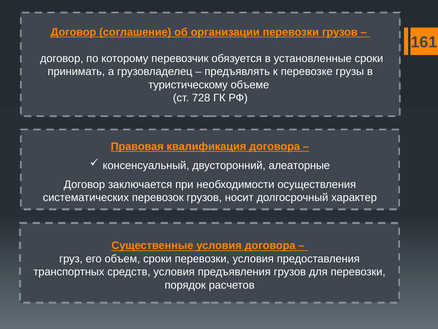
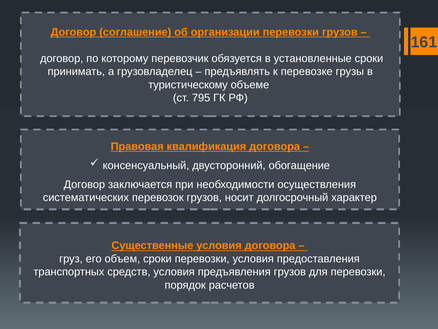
728: 728 -> 795 (201, 98)
алеаторные: алеаторные -> обогащение (299, 165)
